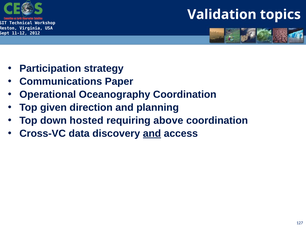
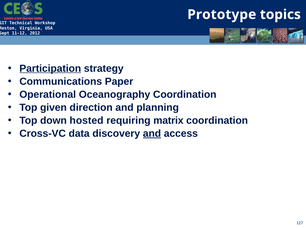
Validation: Validation -> Prototype (222, 15)
Participation underline: none -> present (50, 69)
above: above -> matrix (168, 121)
